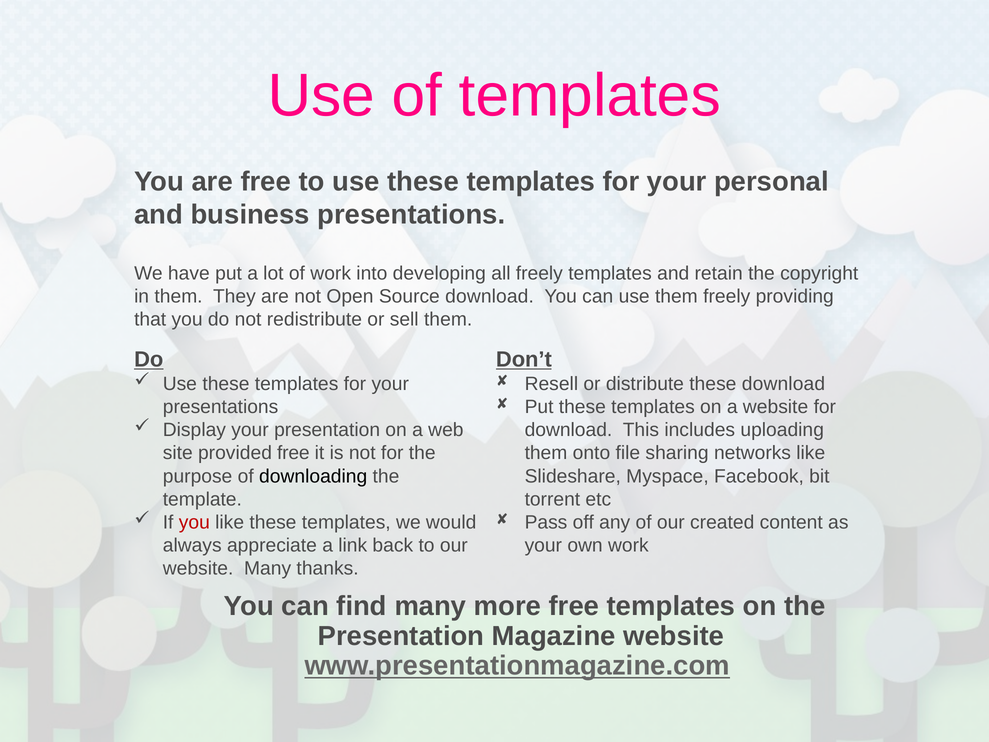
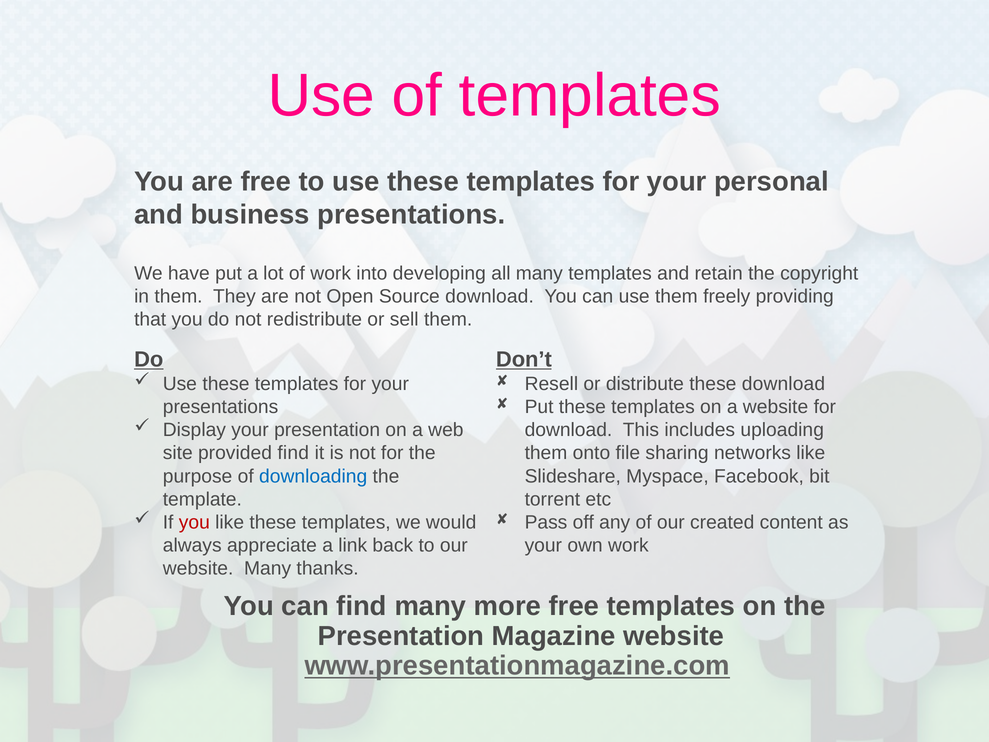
all freely: freely -> many (539, 273)
provided free: free -> find (293, 453)
downloading colour: black -> blue (313, 476)
